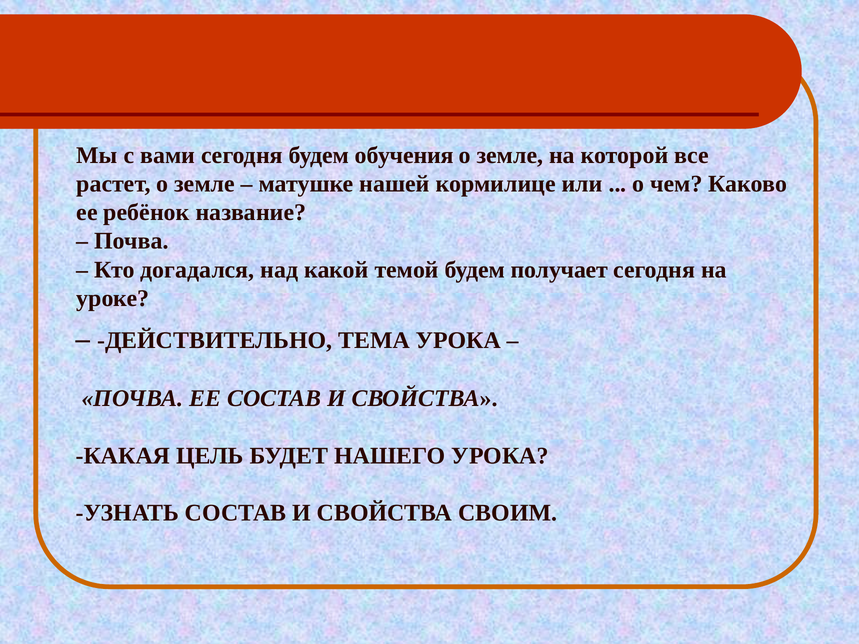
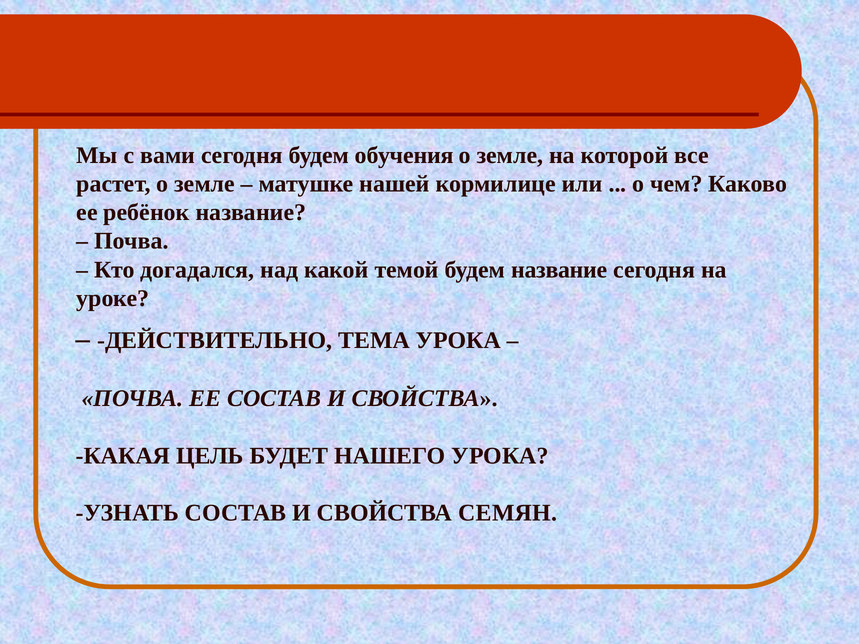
будем получает: получает -> название (559, 270)
СВОИМ: СВОИМ -> СЕМЯН (508, 513)
